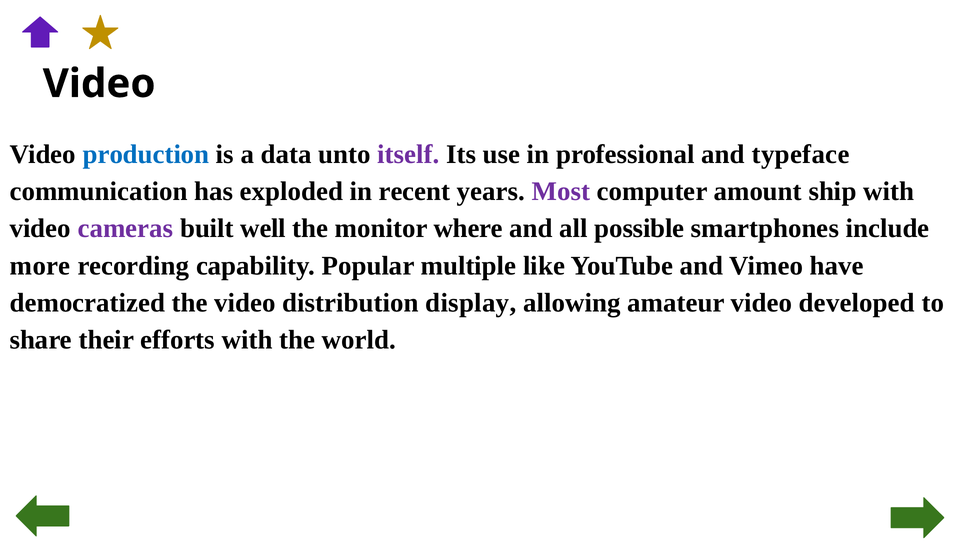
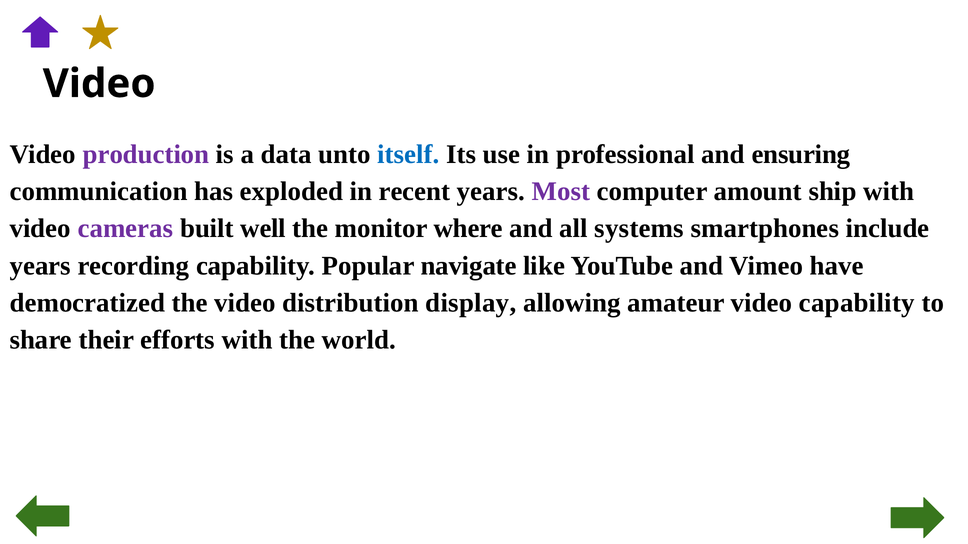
production colour: blue -> purple (146, 155)
itself colour: purple -> blue (408, 155)
typeface: typeface -> ensuring (801, 155)
possible: possible -> systems (639, 229)
more: more -> years (40, 266)
multiple: multiple -> navigate (469, 266)
video developed: developed -> capability (857, 303)
